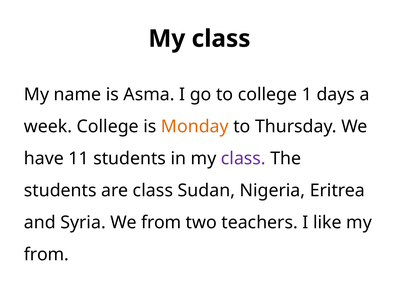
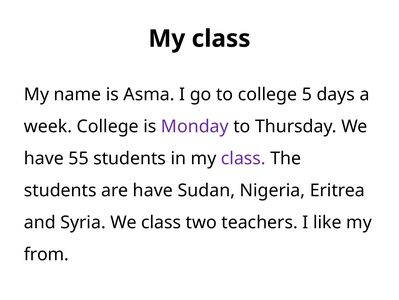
1: 1 -> 5 (307, 94)
Monday colour: orange -> purple (195, 126)
11: 11 -> 55 (79, 158)
are class: class -> have (153, 190)
We from: from -> class (161, 222)
